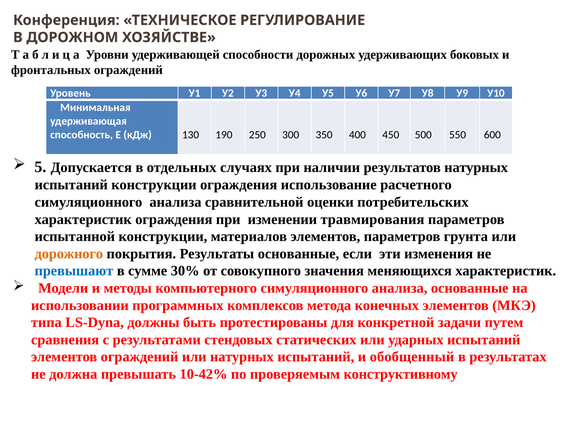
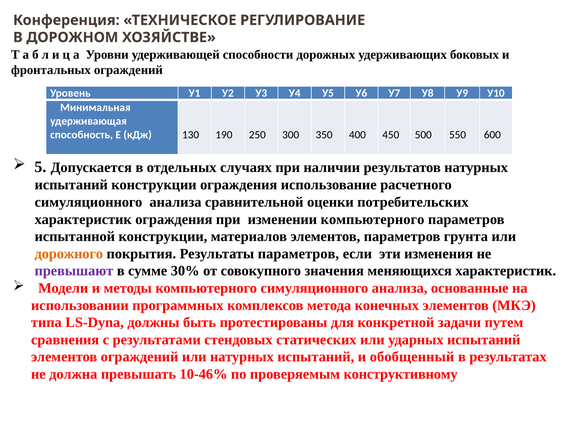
изменении травмирования: травмирования -> компьютерного (373, 220)
Результаты основанные: основанные -> параметров (298, 254)
превышают colour: blue -> purple (74, 271)
10-42%: 10-42% -> 10-46% (204, 375)
